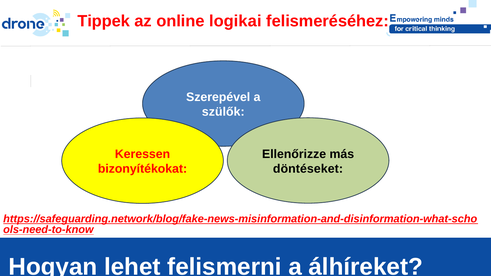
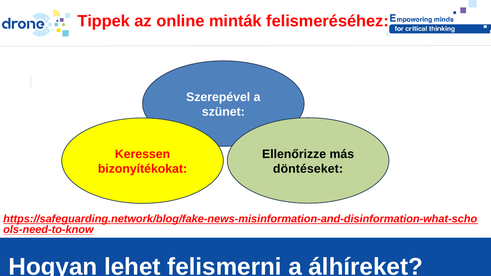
logikai: logikai -> minták (235, 21)
szülők: szülők -> szünet (223, 112)
